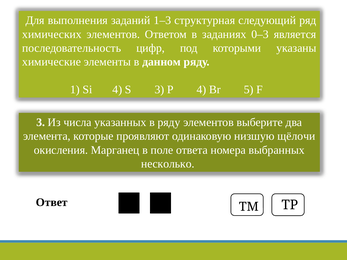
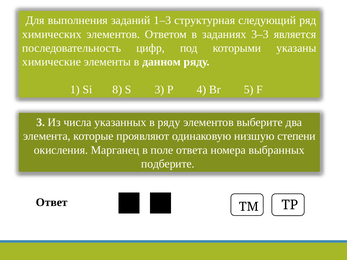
0–3: 0–3 -> 3–3 (260, 34)
Si 4: 4 -> 8 (117, 90)
щёлочи: щёлочи -> степени (296, 136)
несколько: несколько -> подберите (168, 164)
